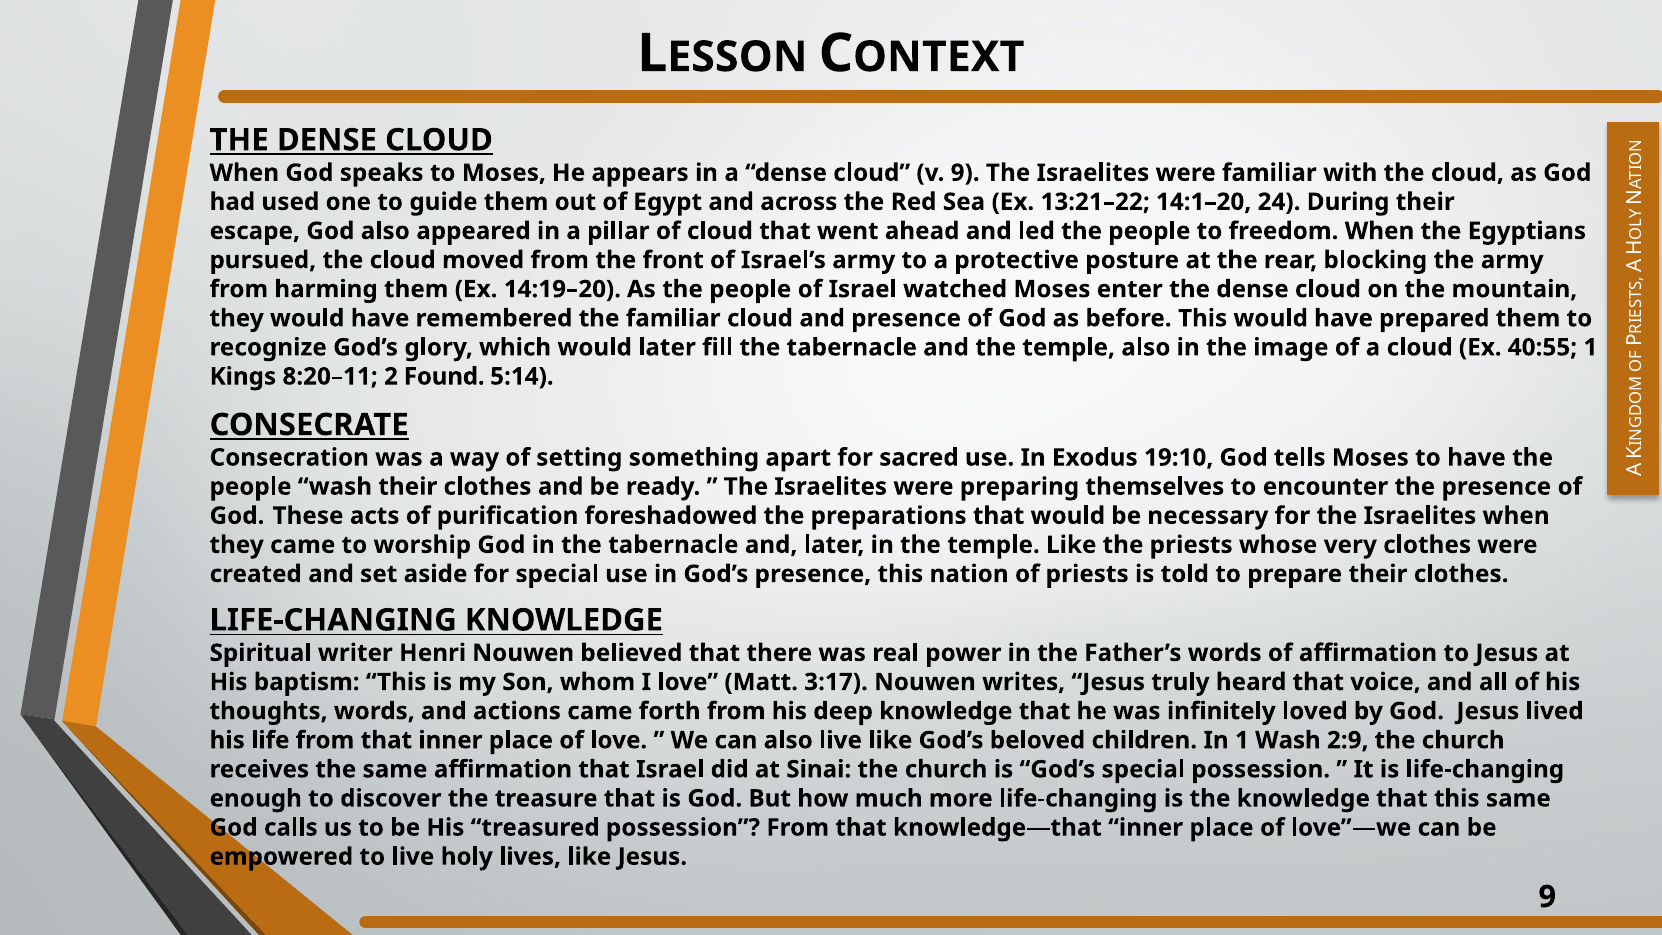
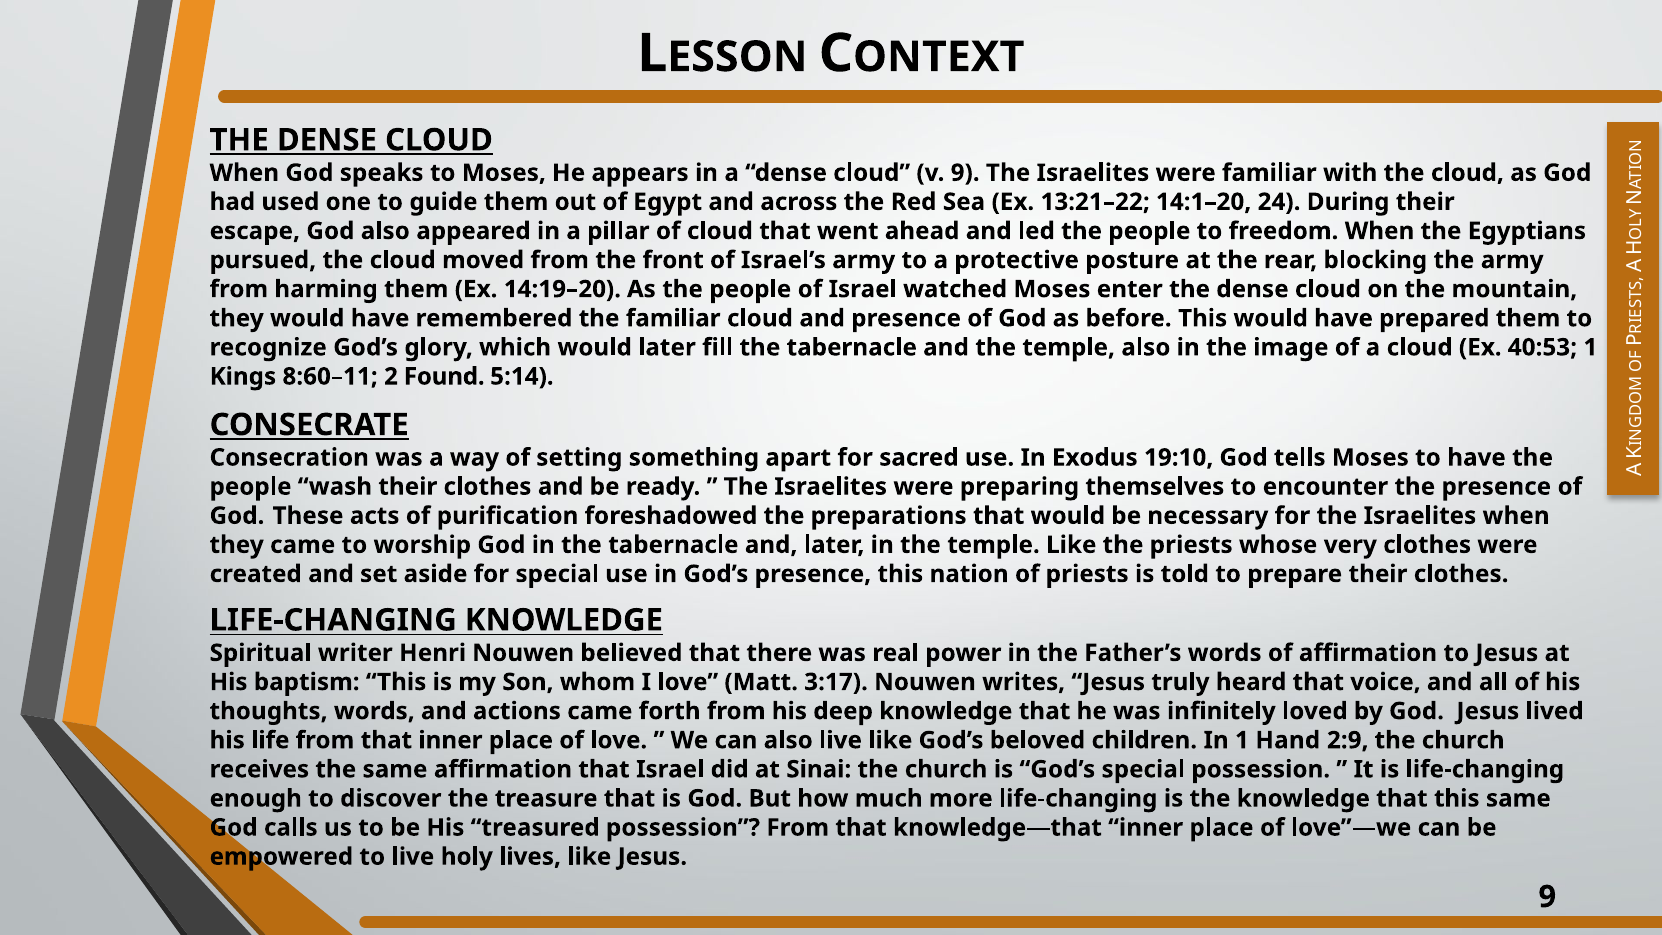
40:55: 40:55 -> 40:53 (1542, 347)
8:20–11: 8:20–11 -> 8:60–11 (330, 376)
1 Wash: Wash -> Hand (1288, 740)
